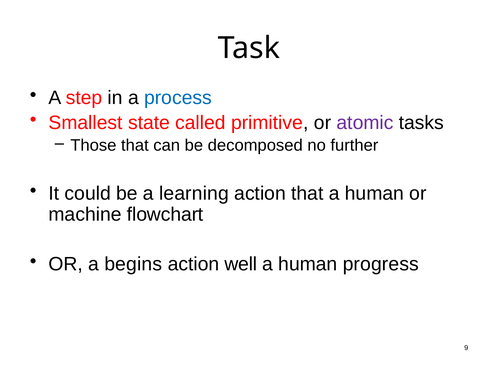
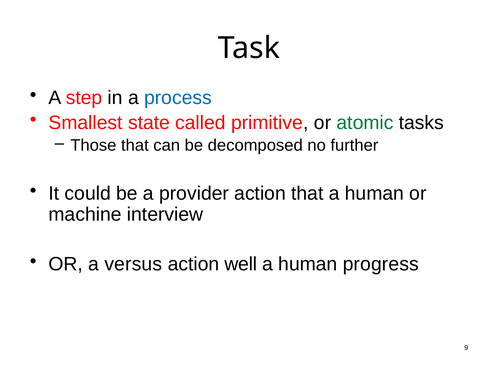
atomic colour: purple -> green (365, 122)
learning: learning -> provider (194, 193)
flowchart: flowchart -> interview (165, 214)
begins: begins -> versus (133, 264)
